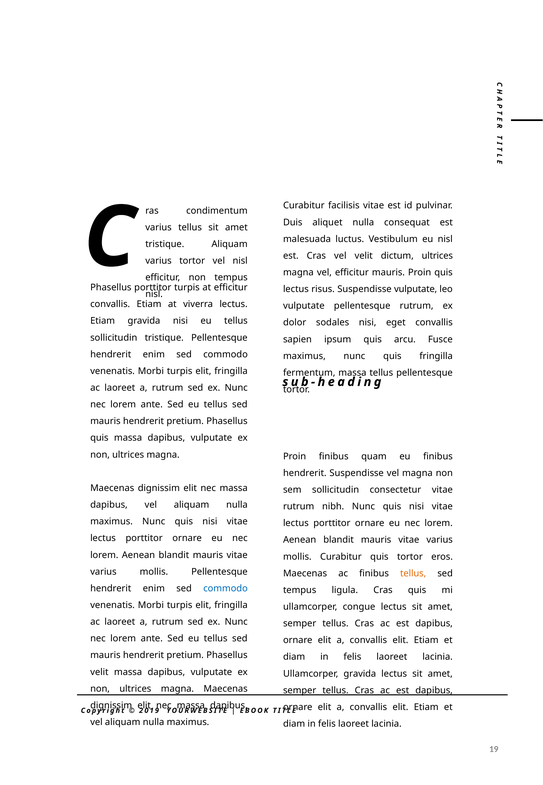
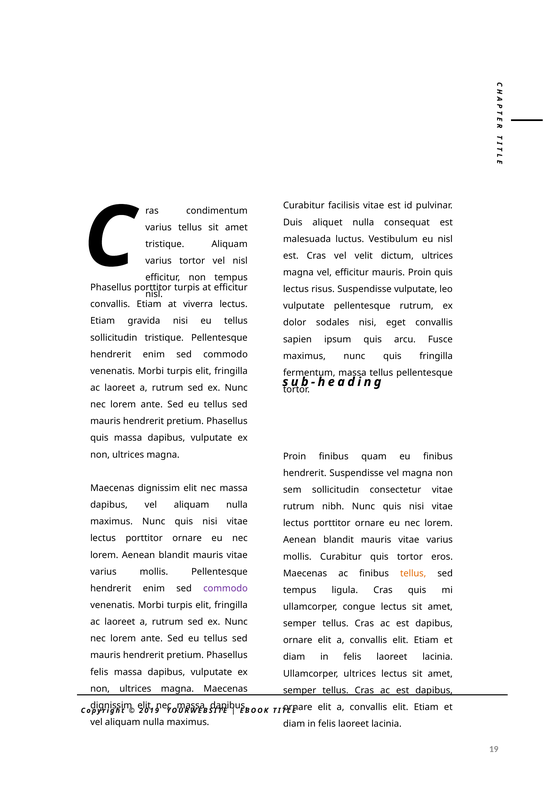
commodo colour: blue -> purple (226, 588)
velit: velit -> felis (99, 671)
Ullamcorper gravida: gravida -> ultrices (360, 673)
